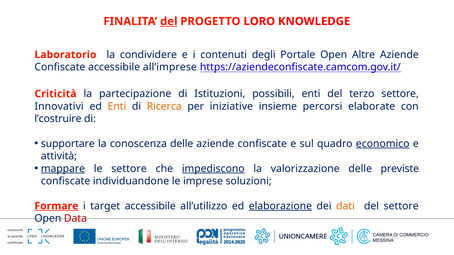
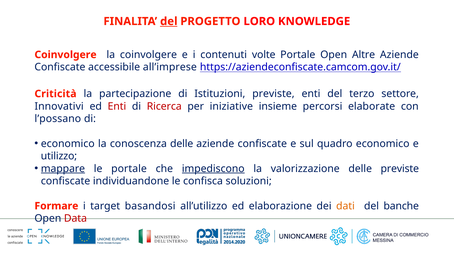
Laboratorio: Laboratorio -> Coinvolgere (66, 55)
la condividere: condividere -> coinvolgere (148, 55)
degli: degli -> volte (264, 55)
Istituzioni possibili: possibili -> previste (273, 94)
Enti colour: orange -> red (117, 106)
Ricerca colour: orange -> red (164, 106)
l’costruire: l’costruire -> l’possano (58, 119)
supportare: supportare -> economico (68, 144)
economico underline: present -> none (383, 144)
attività: attività -> utilizzo (59, 156)
le settore: settore -> portale (129, 169)
imprese: imprese -> confisca (203, 181)
Formare underline: present -> none (56, 206)
target accessibile: accessibile -> basandosi (150, 206)
elaborazione underline: present -> none (280, 206)
del settore: settore -> banche (401, 206)
